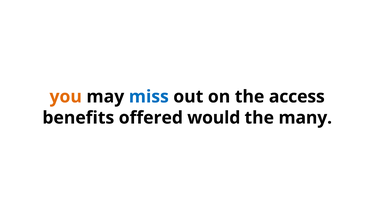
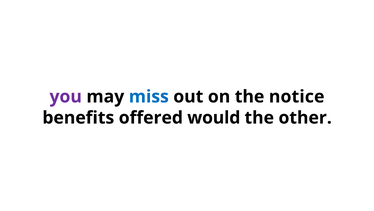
you colour: orange -> purple (66, 96)
access: access -> notice (297, 96)
many: many -> other (305, 117)
